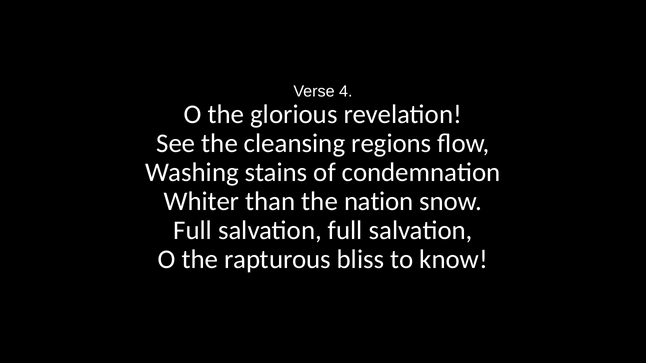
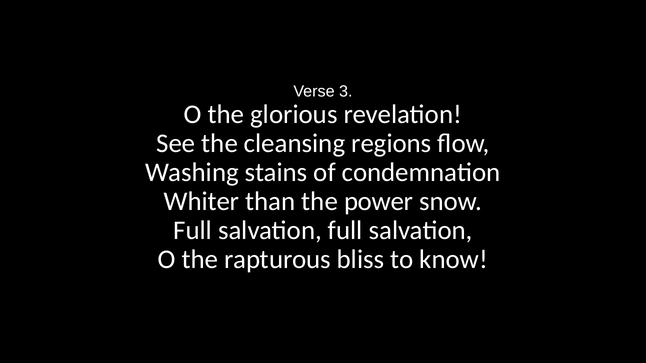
4: 4 -> 3 (346, 91)
nation: nation -> power (379, 202)
